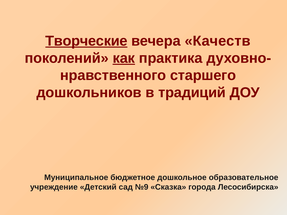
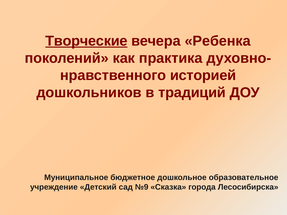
Качеств: Качеств -> Ребенка (218, 41)
как underline: present -> none (124, 58)
старшего: старшего -> историей (203, 75)
